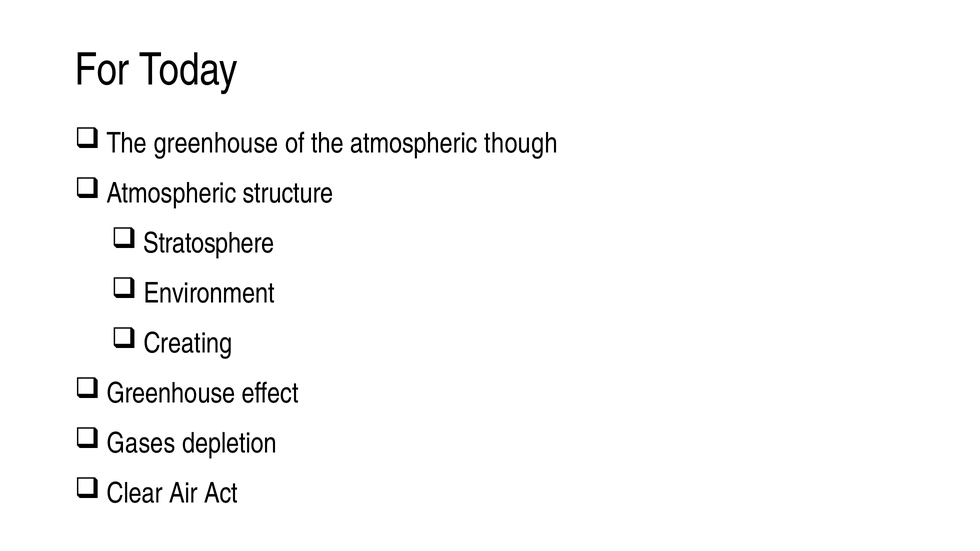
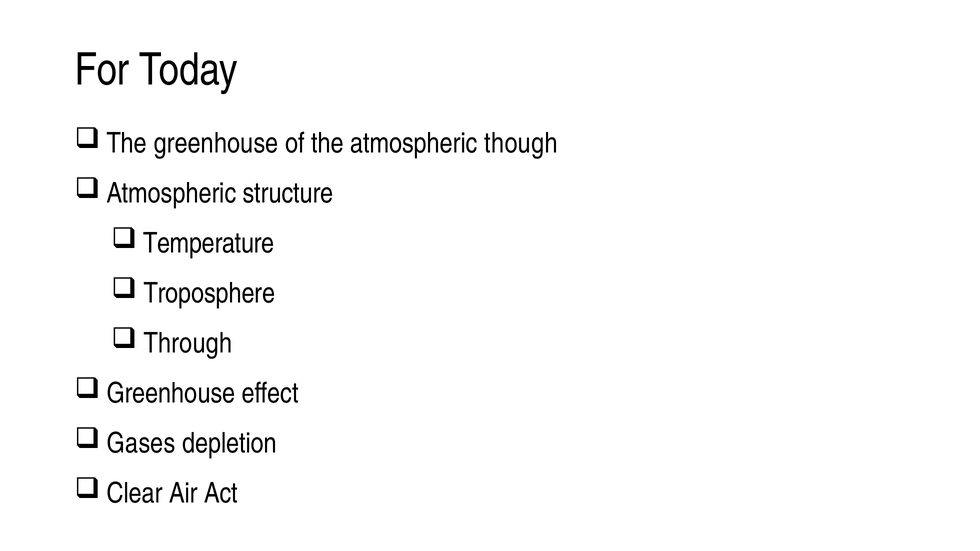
Stratosphere: Stratosphere -> Temperature (209, 244)
Environment: Environment -> Troposphere (209, 294)
Creating: Creating -> Through (188, 344)
